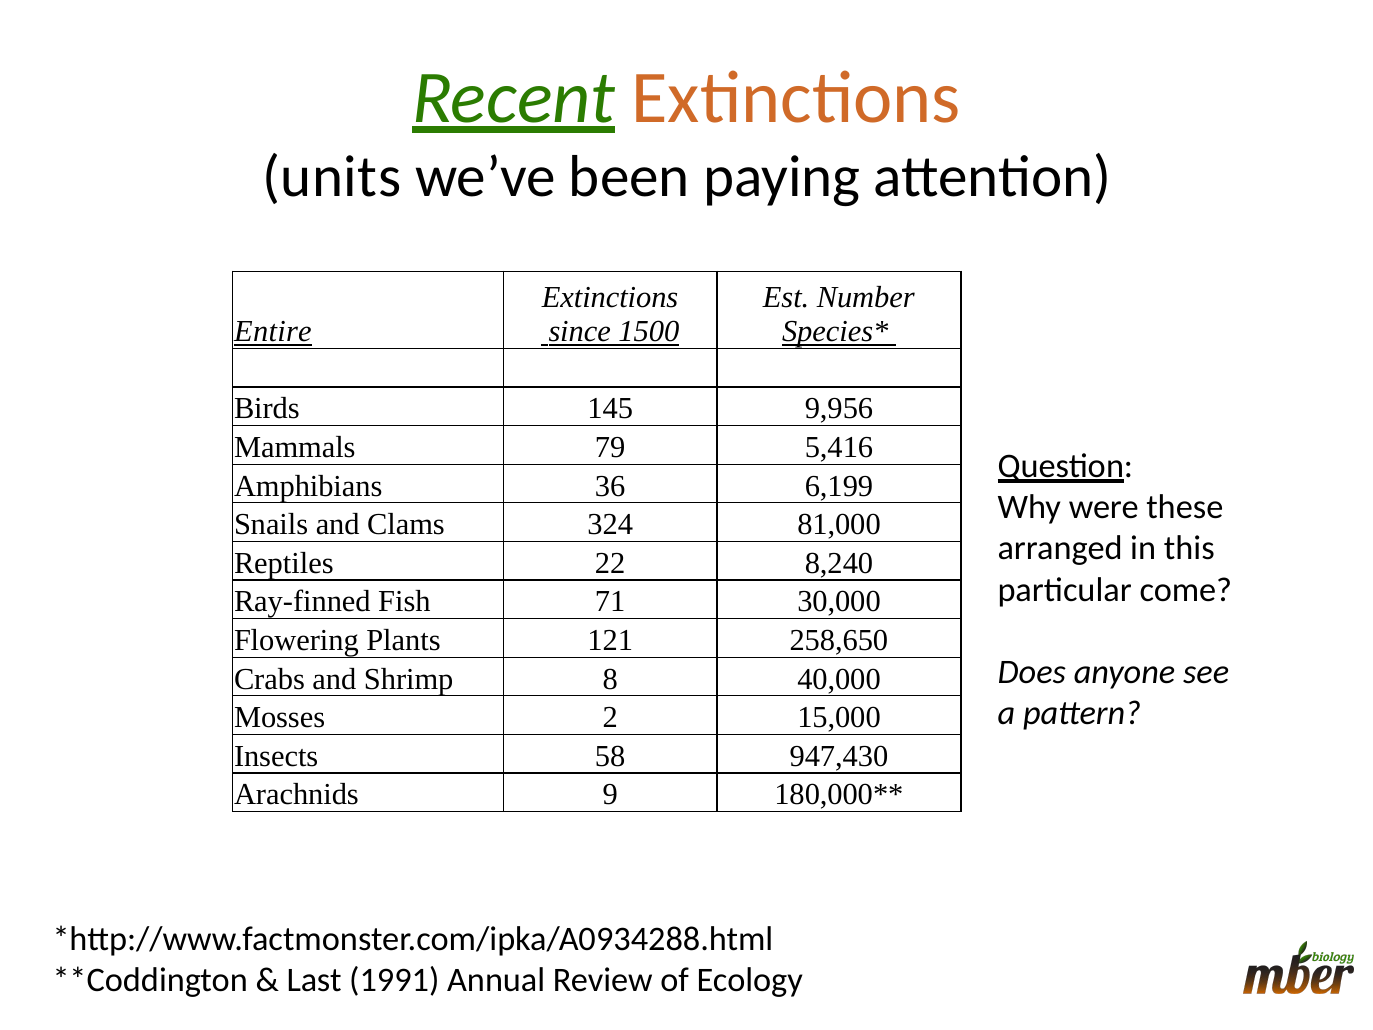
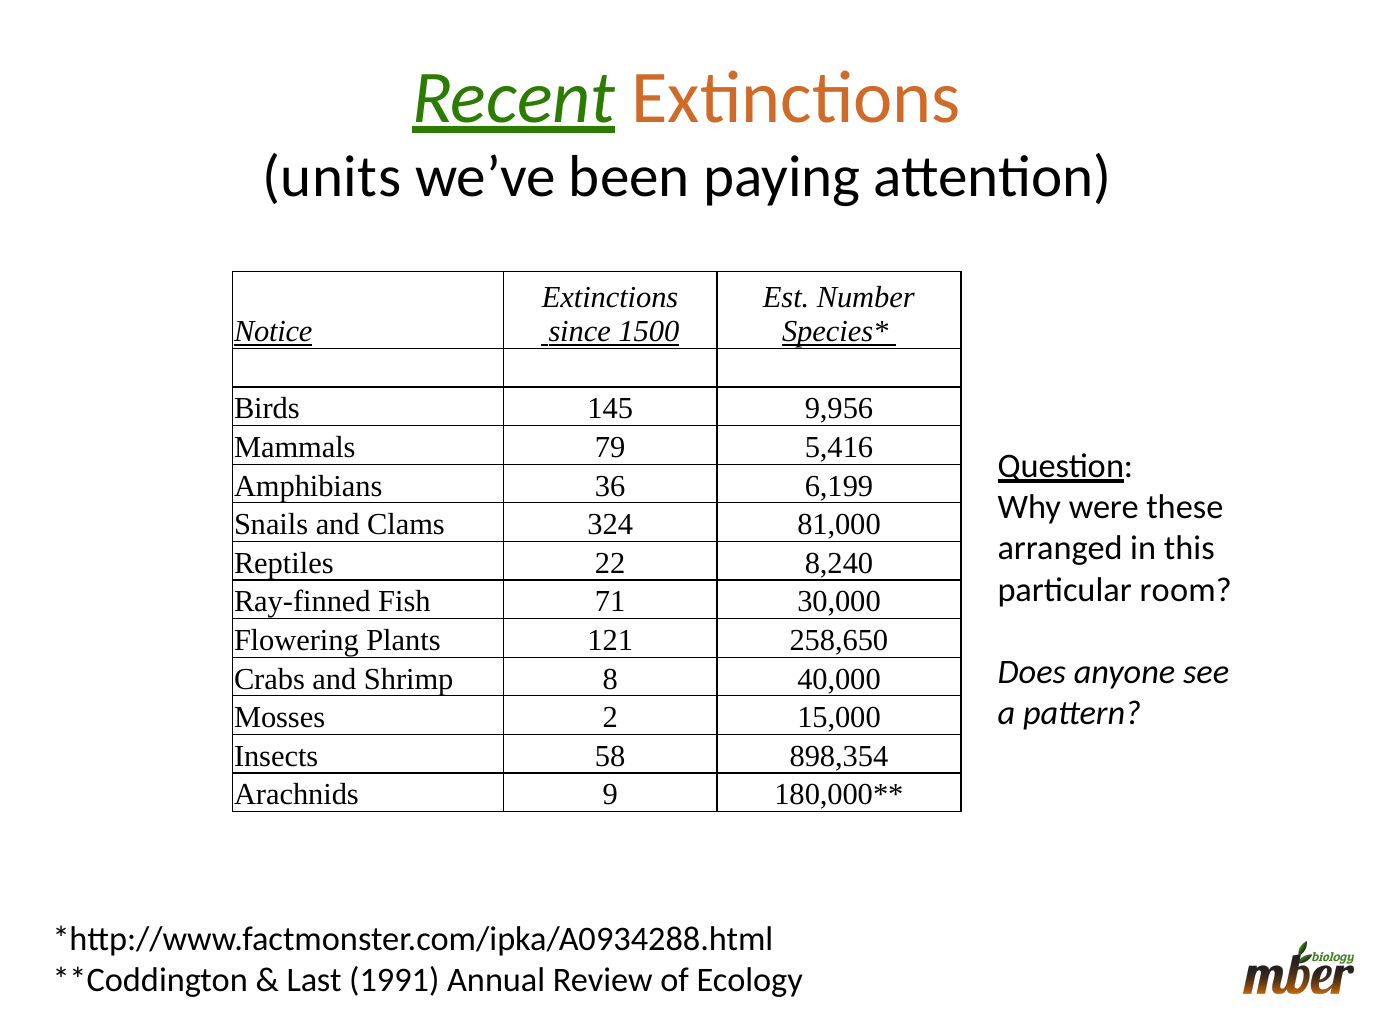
Entire: Entire -> Notice (273, 332)
come: come -> room (1186, 590)
947,430: 947,430 -> 898,354 (839, 756)
